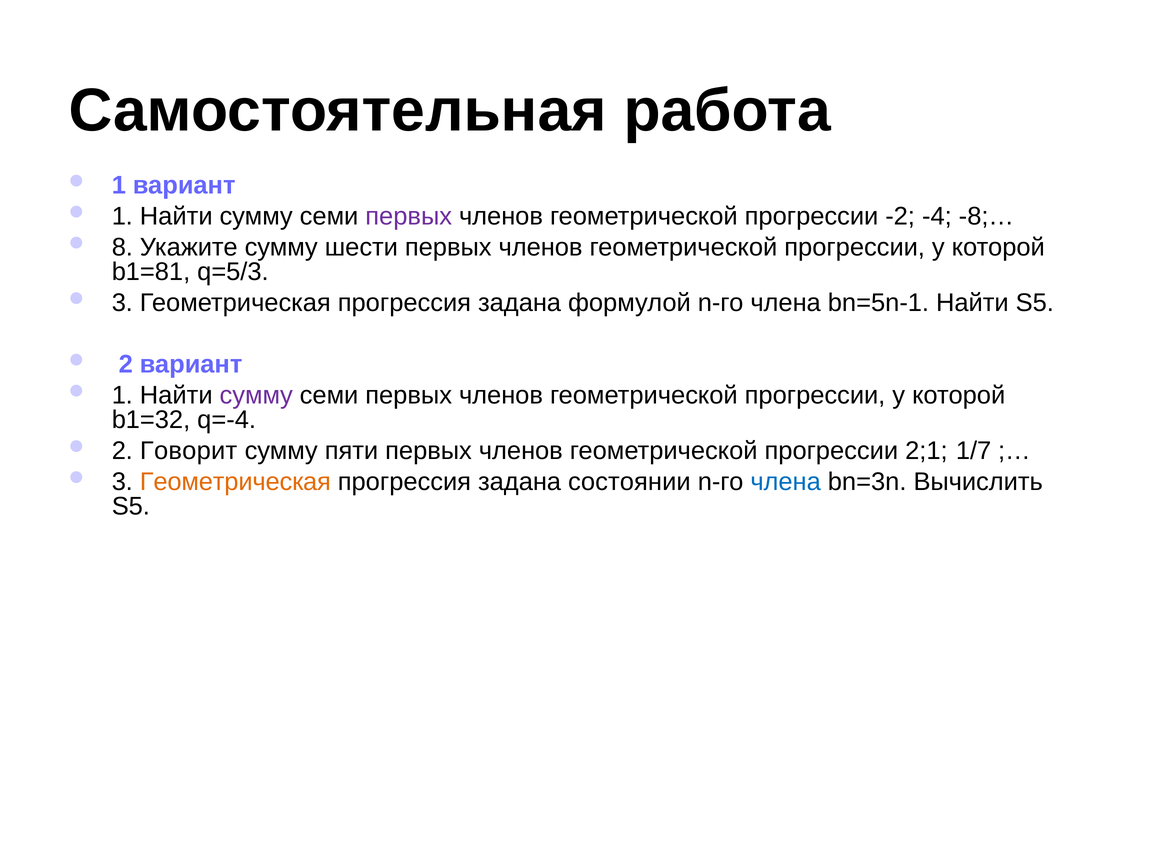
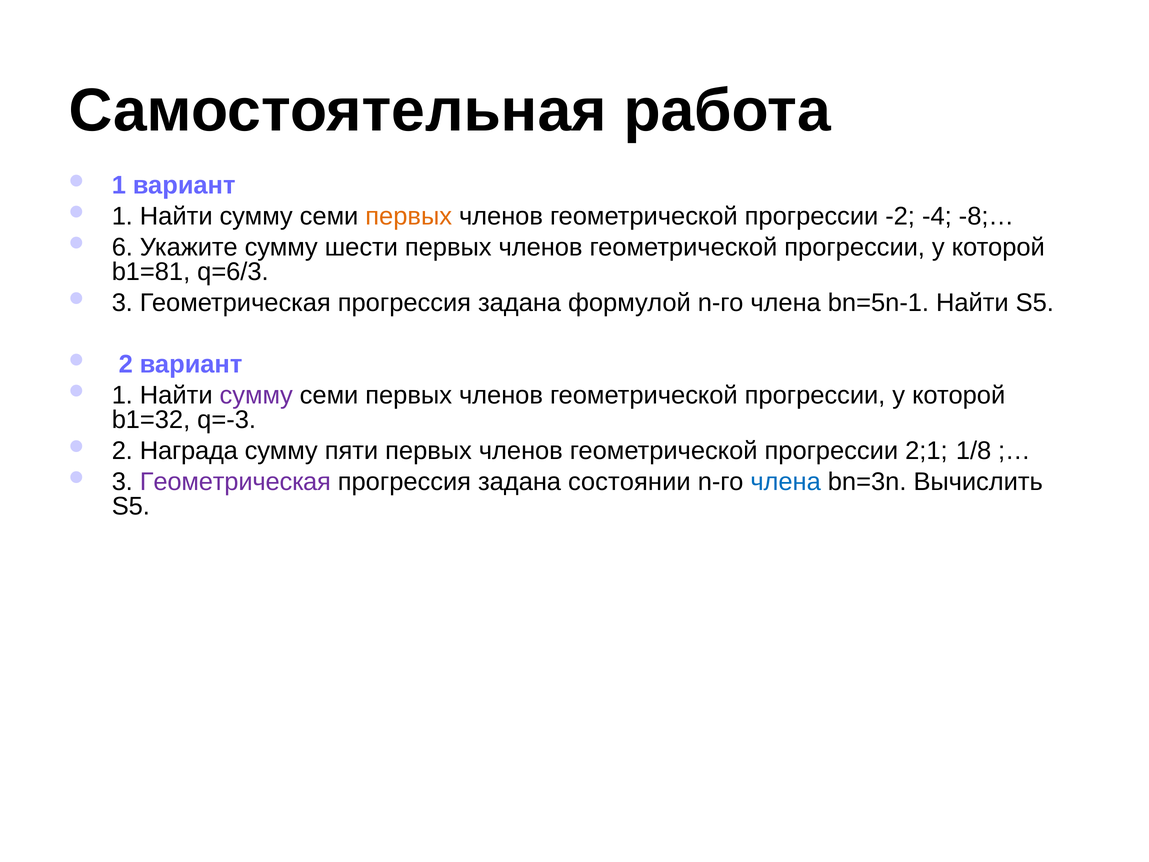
первых colour: purple -> orange (409, 216)
8: 8 -> 6 (122, 247)
q=5/3: q=5/3 -> q=6/3 (233, 272)
q=-4: q=-4 -> q=-3 (227, 420)
Говорит: Говорит -> Награда (189, 451)
1/7: 1/7 -> 1/8 (974, 451)
Геометрическая colour: orange -> purple (235, 482)
